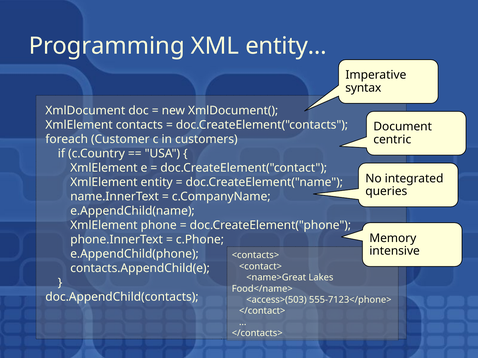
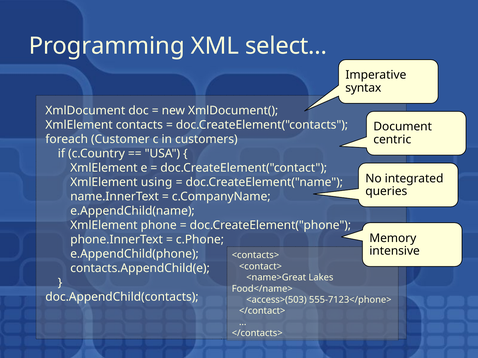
entity…: entity… -> select… (286, 46)
entity: entity -> using (157, 182)
